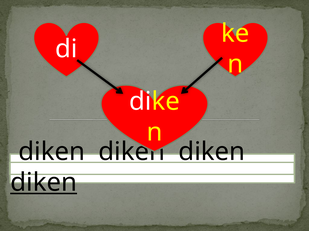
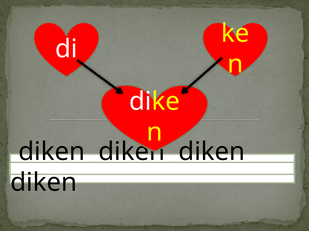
diken underline: present -> none (44, 183)
